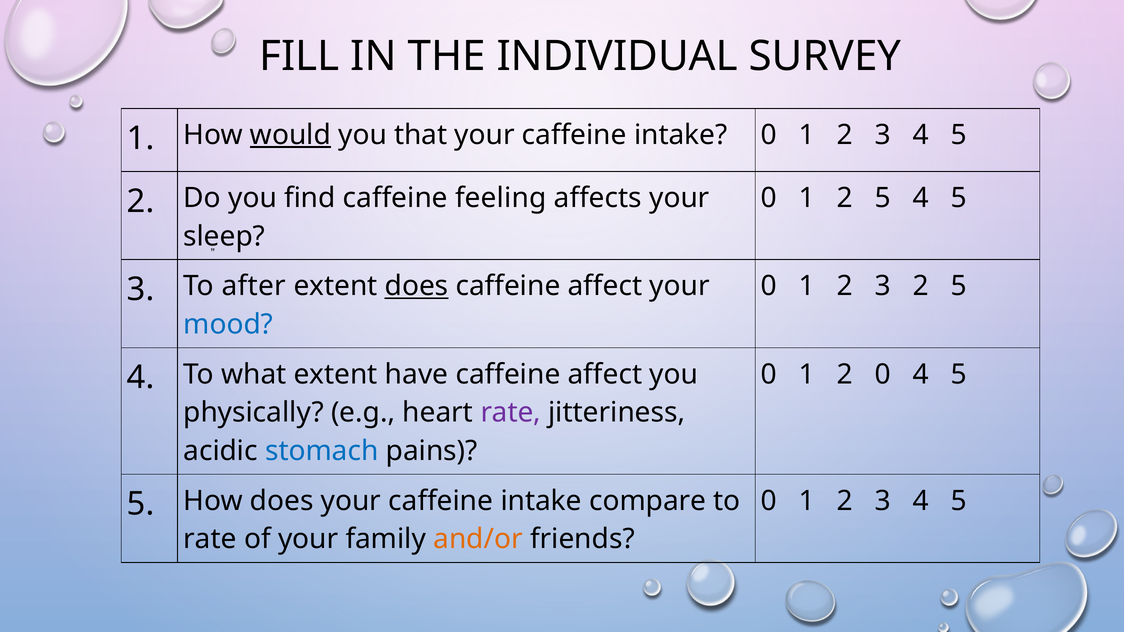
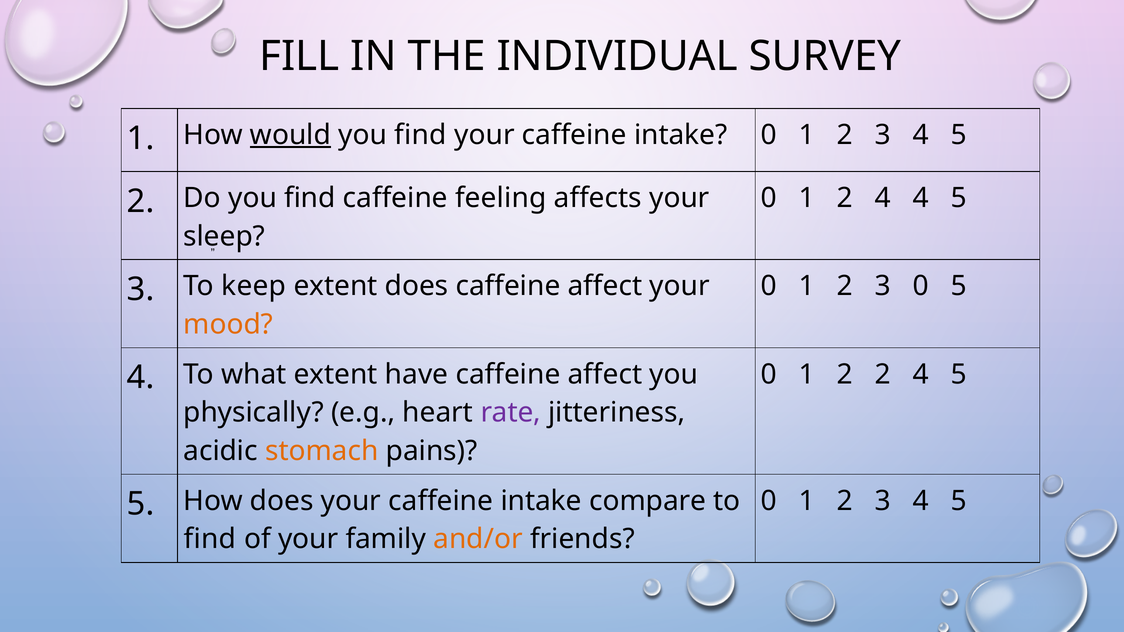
that: that -> find (421, 135)
1 2 5: 5 -> 4 (883, 198)
3 2: 2 -> 0 (921, 286)
after: after -> keep (254, 286)
does underline: present -> none (417, 286)
mood colour: blue -> orange (228, 325)
2 0: 0 -> 2 (883, 374)
stomach colour: blue -> orange (322, 451)
rate: rate -> find (210, 539)
